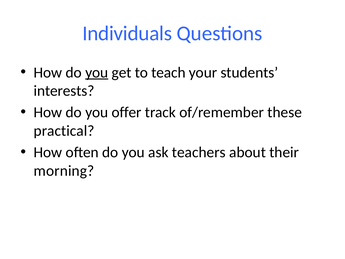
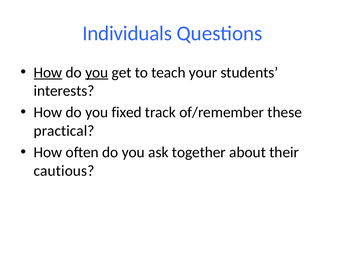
How underline: none -> present (48, 72)
offer: offer -> fixed (127, 112)
teachers: teachers -> together (199, 152)
morning: morning -> cautious (64, 171)
